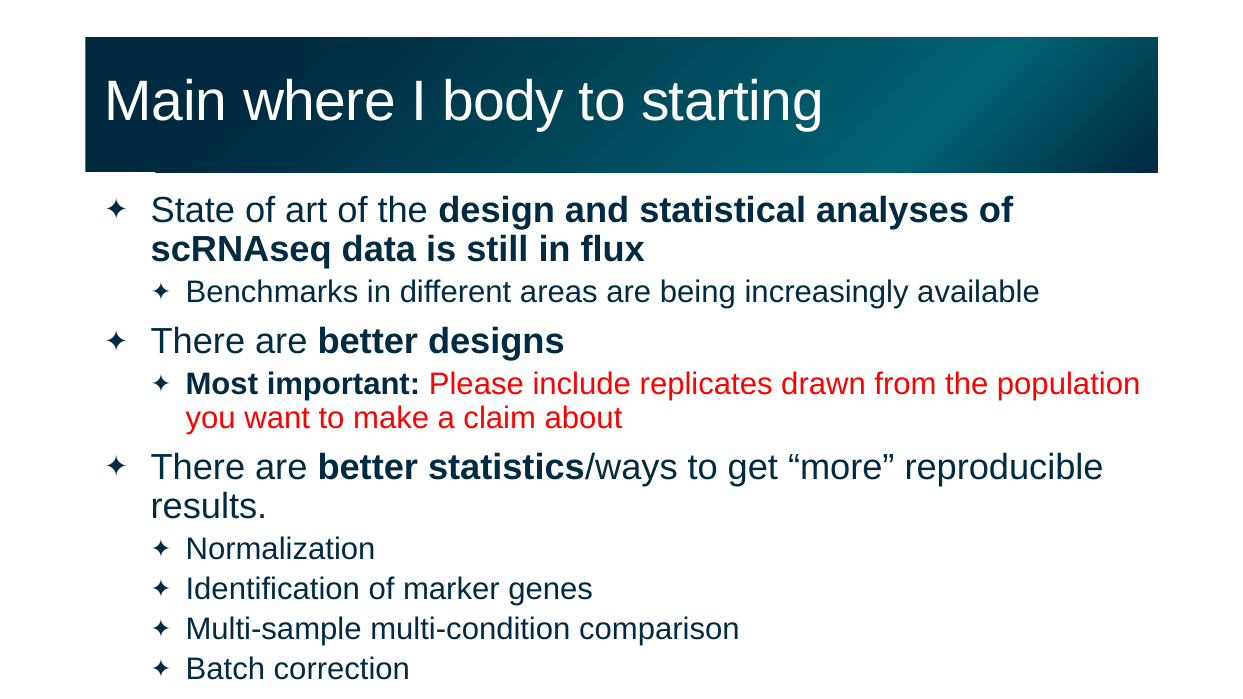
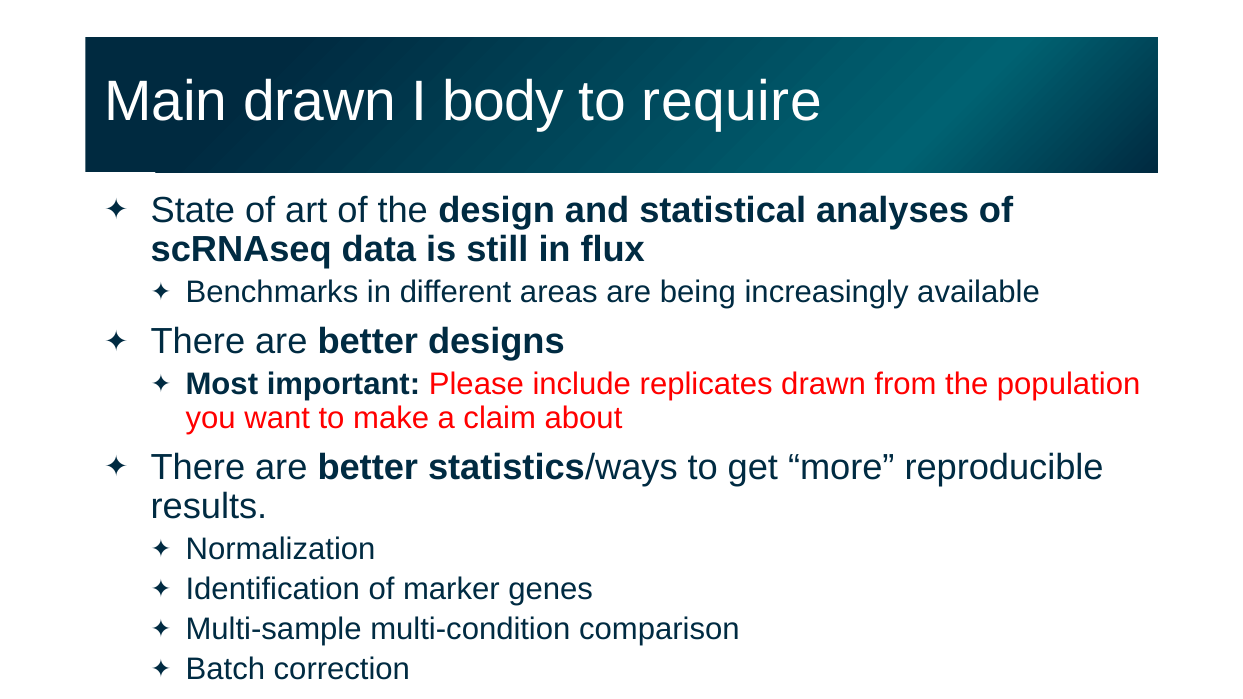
Main where: where -> drawn (320, 102)
starting: starting -> require (732, 102)
